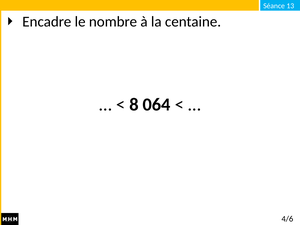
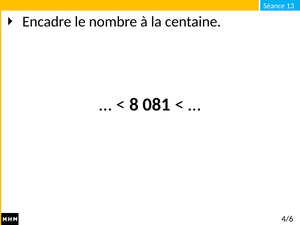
064: 064 -> 081 (157, 105)
